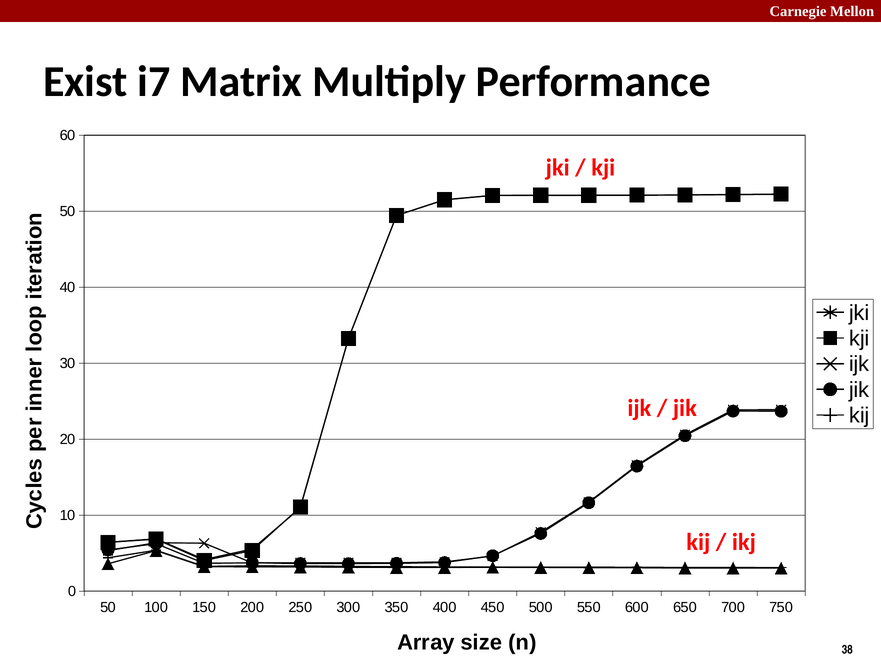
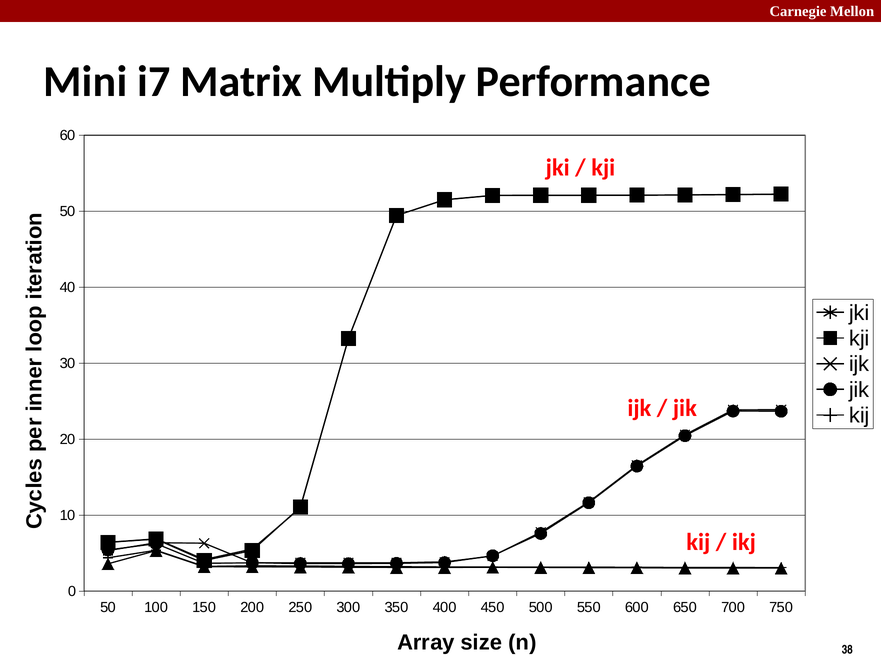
Exist: Exist -> Mini (85, 82)
